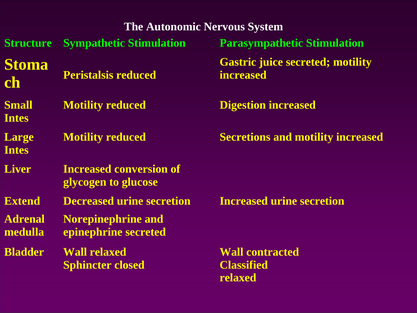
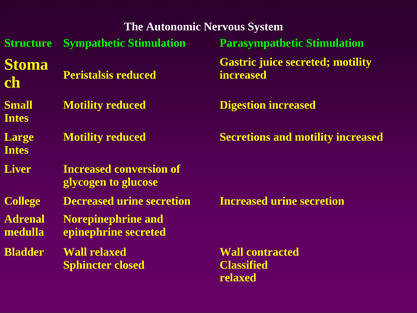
Extend: Extend -> College (22, 201)
